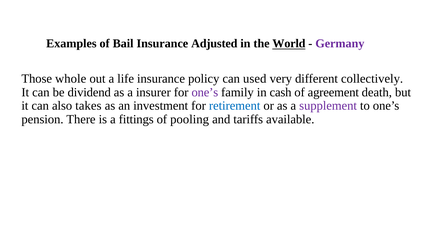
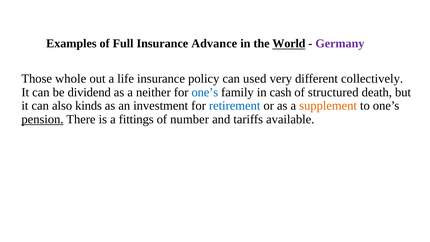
Bail: Bail -> Full (123, 44)
Adjusted: Adjusted -> Advance (214, 44)
insurer: insurer -> neither (153, 92)
one’s colour: purple -> blue (205, 92)
agreement: agreement -> structured (333, 92)
takes: takes -> kinds (89, 106)
supplement colour: purple -> orange (328, 106)
pension underline: none -> present (42, 119)
pooling: pooling -> number (190, 119)
